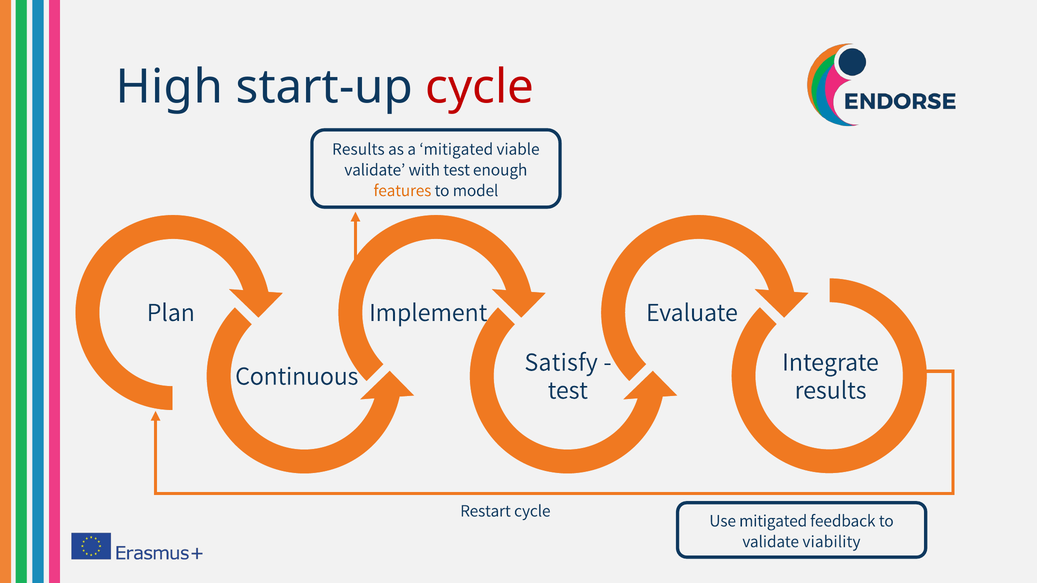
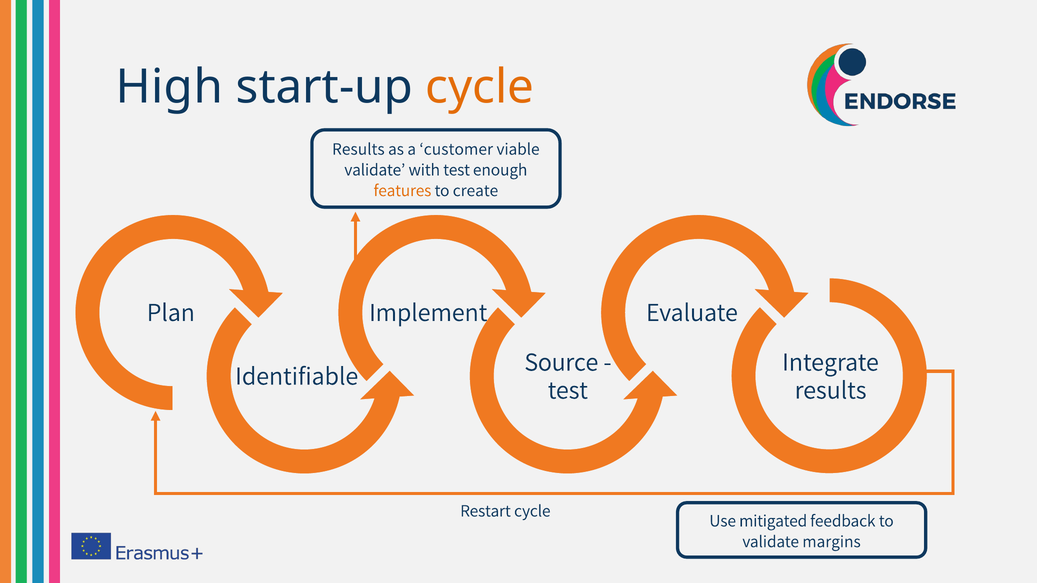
cycle colour: red -> orange (480, 87)
a mitigated: mitigated -> customer (456, 149)
model: model -> create (475, 191)
Satisfy: Satisfy -> Source (561, 362)
Continuous: Continuous -> Identifiable (297, 376)
viability: viability -> margins (832, 542)
